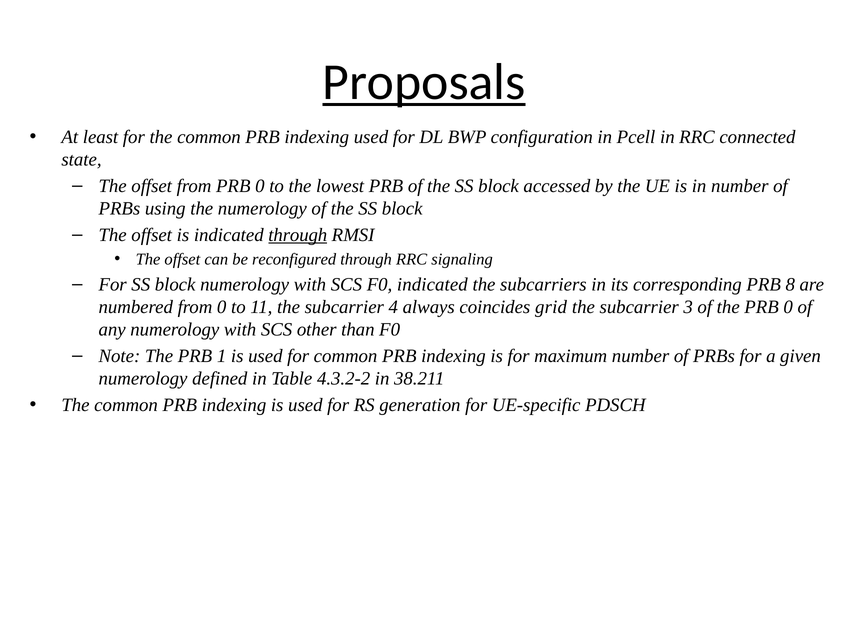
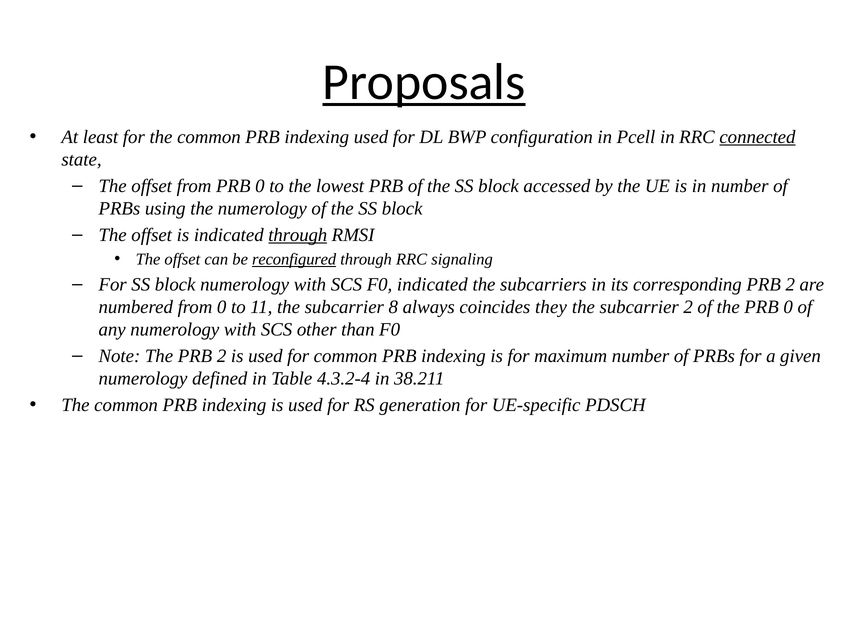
connected underline: none -> present (757, 137)
reconfigured underline: none -> present (294, 259)
corresponding PRB 8: 8 -> 2 (790, 284)
4: 4 -> 8 (393, 307)
grid: grid -> they (551, 307)
subcarrier 3: 3 -> 2 (688, 307)
The PRB 1: 1 -> 2 (222, 356)
4.3.2-2: 4.3.2-2 -> 4.3.2-4 (344, 379)
